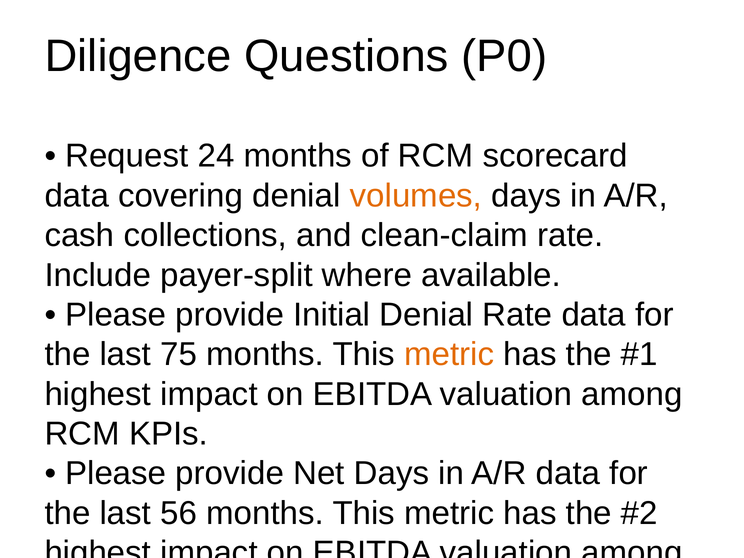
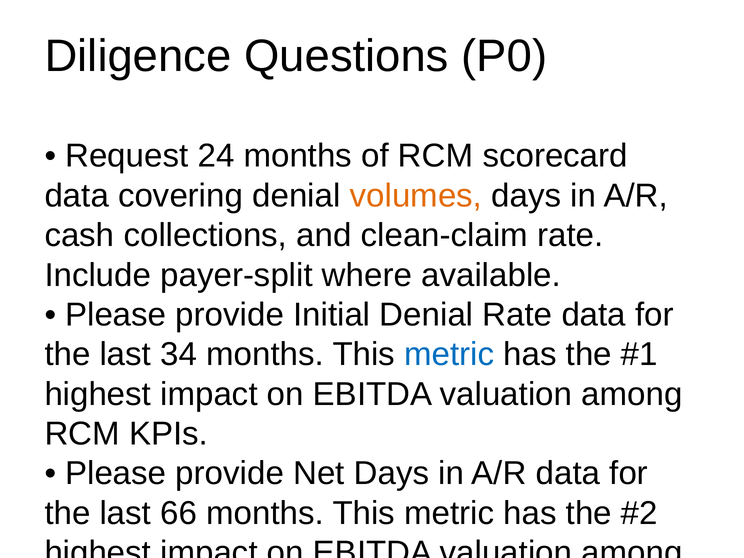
75: 75 -> 34 (179, 354)
metric colour: orange -> blue (449, 354)
56: 56 -> 66 (179, 513)
